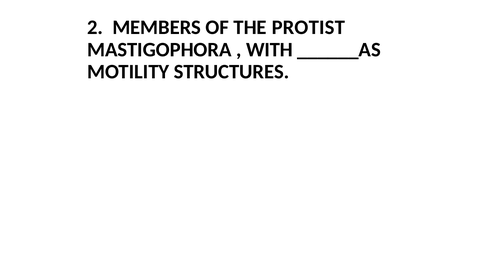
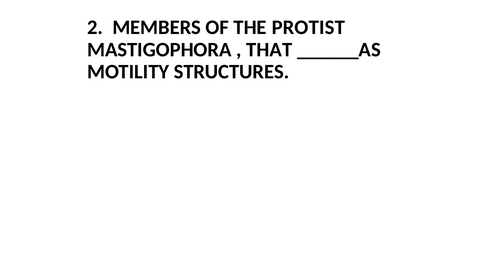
WITH: WITH -> THAT (269, 50)
